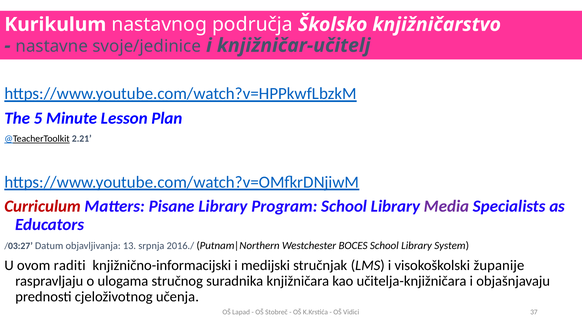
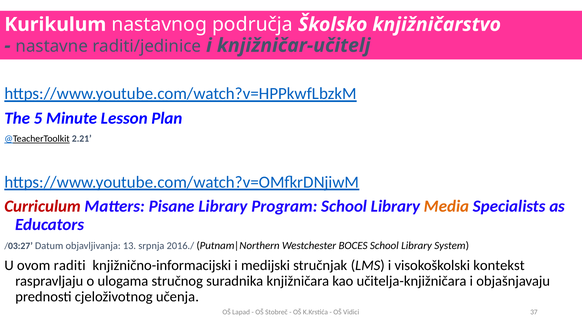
svoje/jedinice: svoje/jedinice -> raditi/jedinice (147, 46)
Media colour: purple -> orange (447, 206)
županije: županije -> kontekst (499, 266)
